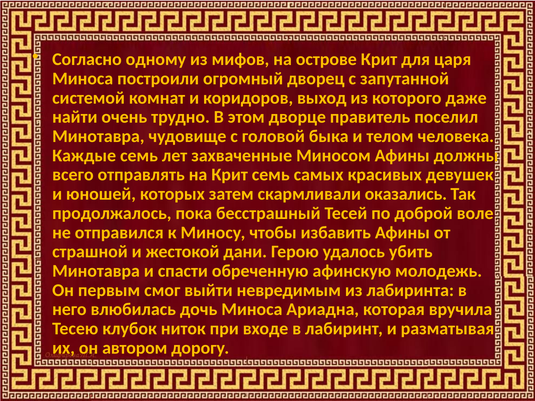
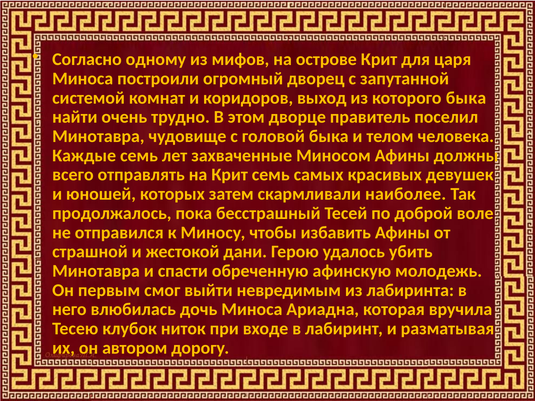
которого даже: даже -> быка (466, 98)
оказались: оказались -> наиболее (406, 194)
